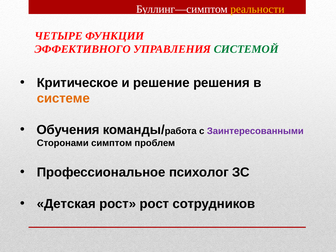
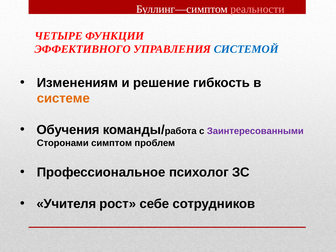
реальности colour: yellow -> pink (257, 9)
СИСТЕМОЙ colour: green -> blue (246, 49)
Критическое: Критическое -> Изменениям (77, 83)
решения: решения -> гибкость (222, 83)
Детская: Детская -> Учителя (66, 204)
рост рост: рост -> себе (154, 204)
